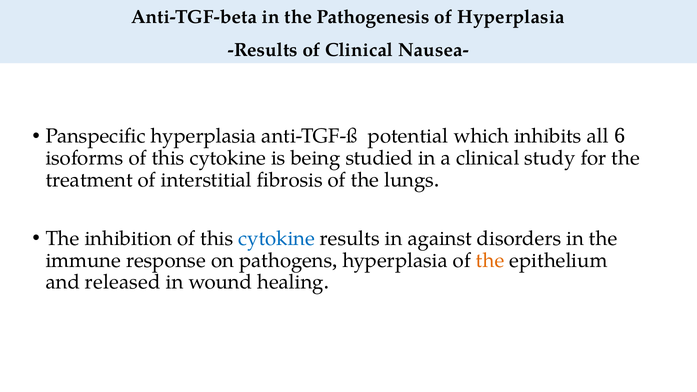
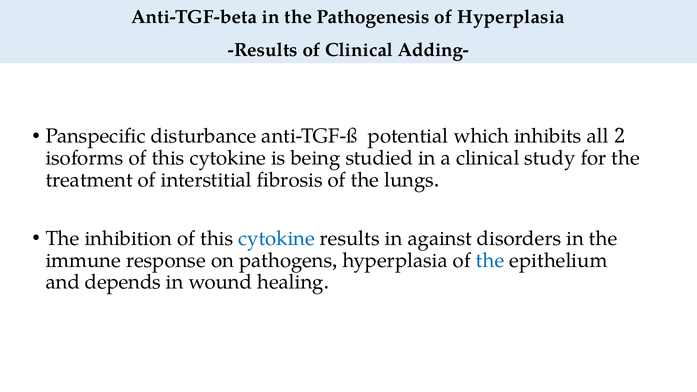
Nausea-: Nausea- -> Adding- (434, 50)
Panspecific hyperplasia: hyperplasia -> disturbance (204, 136)
6: 6 -> 2 (620, 136)
the colour: orange -> blue (490, 260)
released: released -> depends (123, 282)
